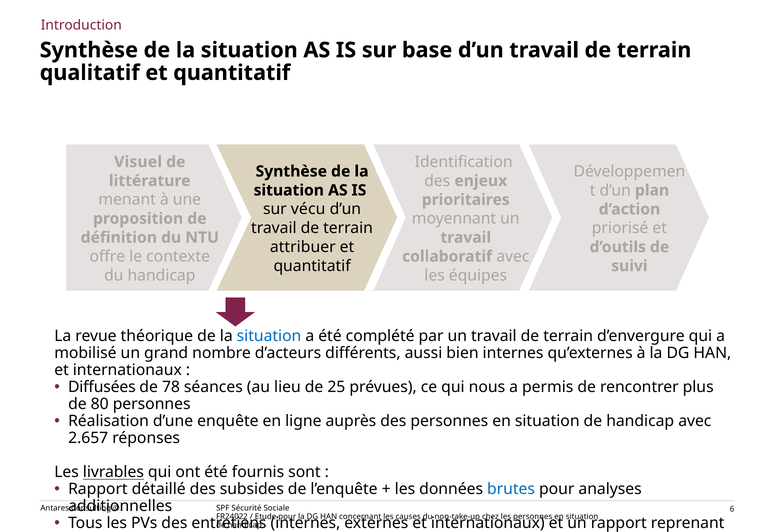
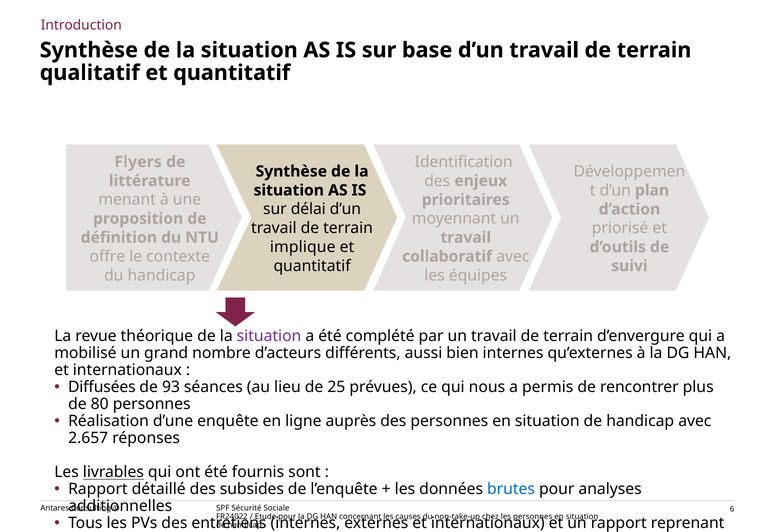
Visuel: Visuel -> Flyers (138, 162)
vécu: vécu -> délai (308, 209)
attribuer: attribuer -> implique (303, 247)
situation colour: blue -> purple (269, 336)
78: 78 -> 93 (171, 387)
